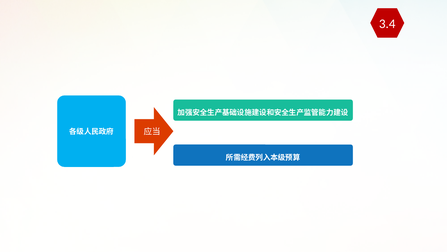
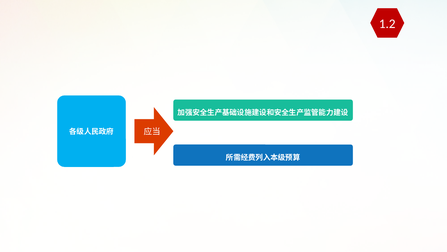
3.4: 3.4 -> 1.2 (387, 24)
